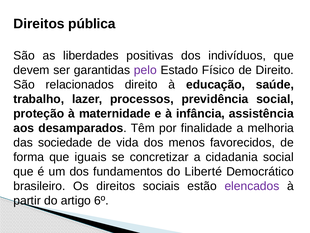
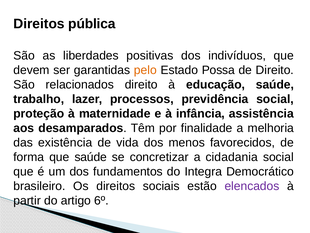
pelo colour: purple -> orange (145, 70)
Físico: Físico -> Possa (218, 70)
sociedade: sociedade -> existência (65, 142)
que iguais: iguais -> saúde (91, 157)
Liberté: Liberté -> Integra (203, 171)
